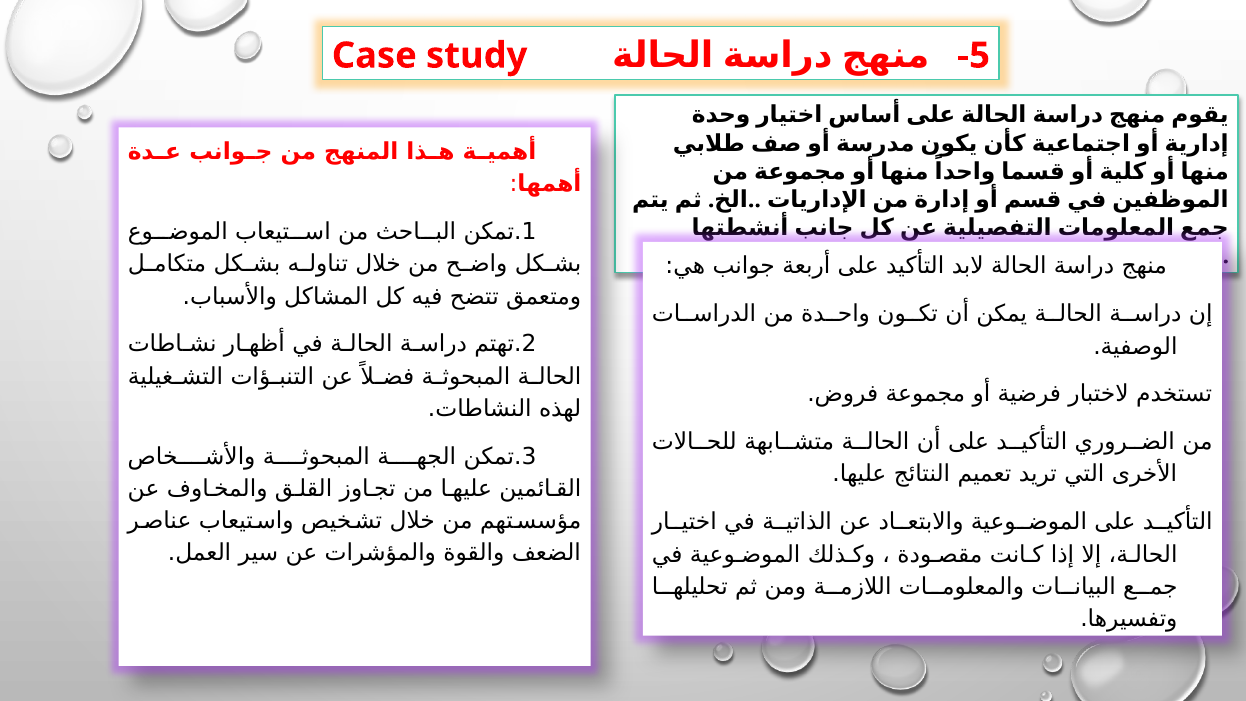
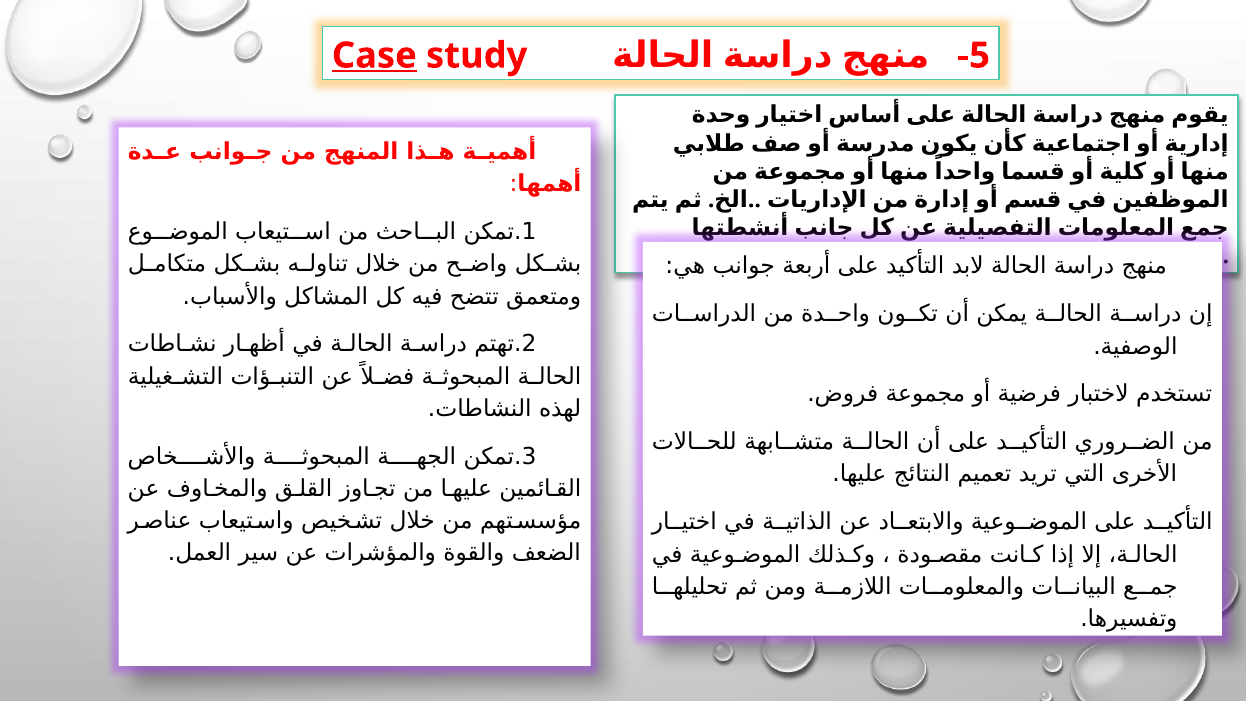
Case underline: none -> present (374, 56)
